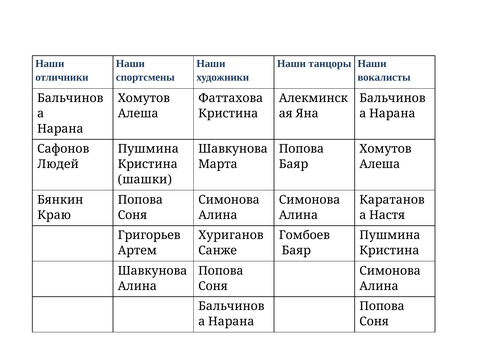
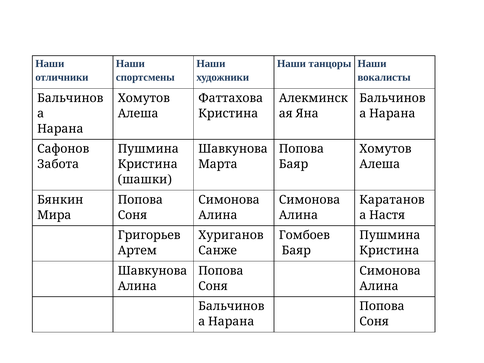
Людей: Людей -> Забота (58, 164)
Краю: Краю -> Мира (54, 215)
